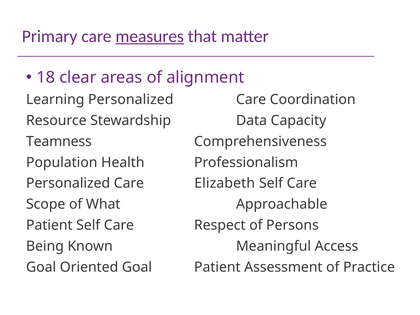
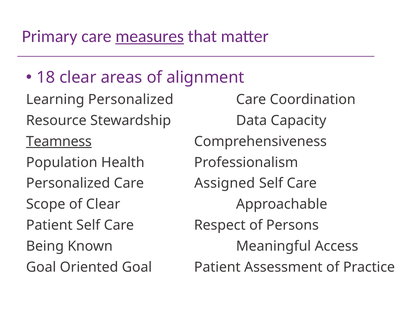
Teamness underline: none -> present (59, 141)
Elizabeth: Elizabeth -> Assigned (225, 183)
of What: What -> Clear (103, 204)
